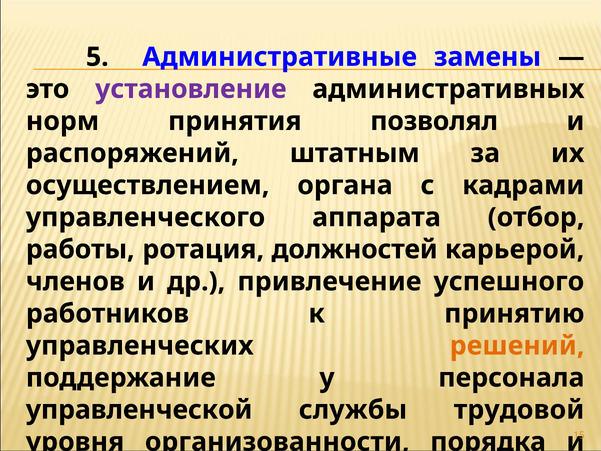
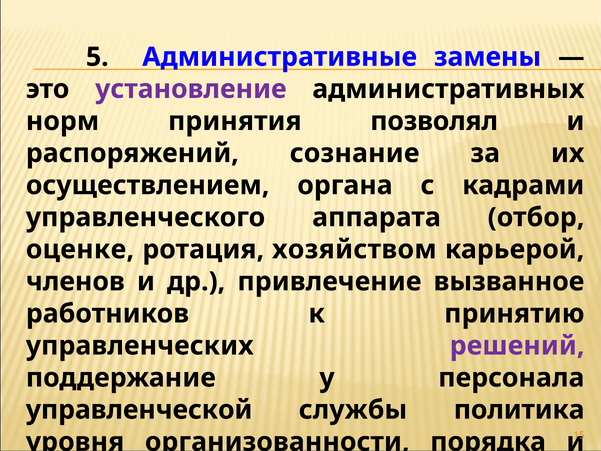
штатным: штатным -> сознание (355, 153)
работы: работы -> оценке (80, 249)
должностей: должностей -> хозяйством (354, 249)
успешного: успешного -> вызванное (509, 281)
решений colour: orange -> purple (517, 346)
трудовой: трудовой -> политика (519, 410)
